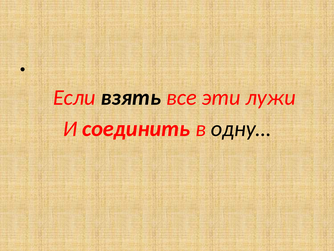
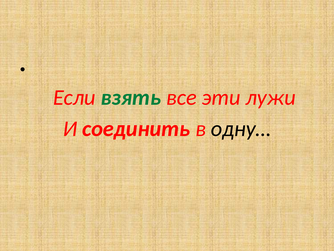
взять colour: black -> green (131, 97)
